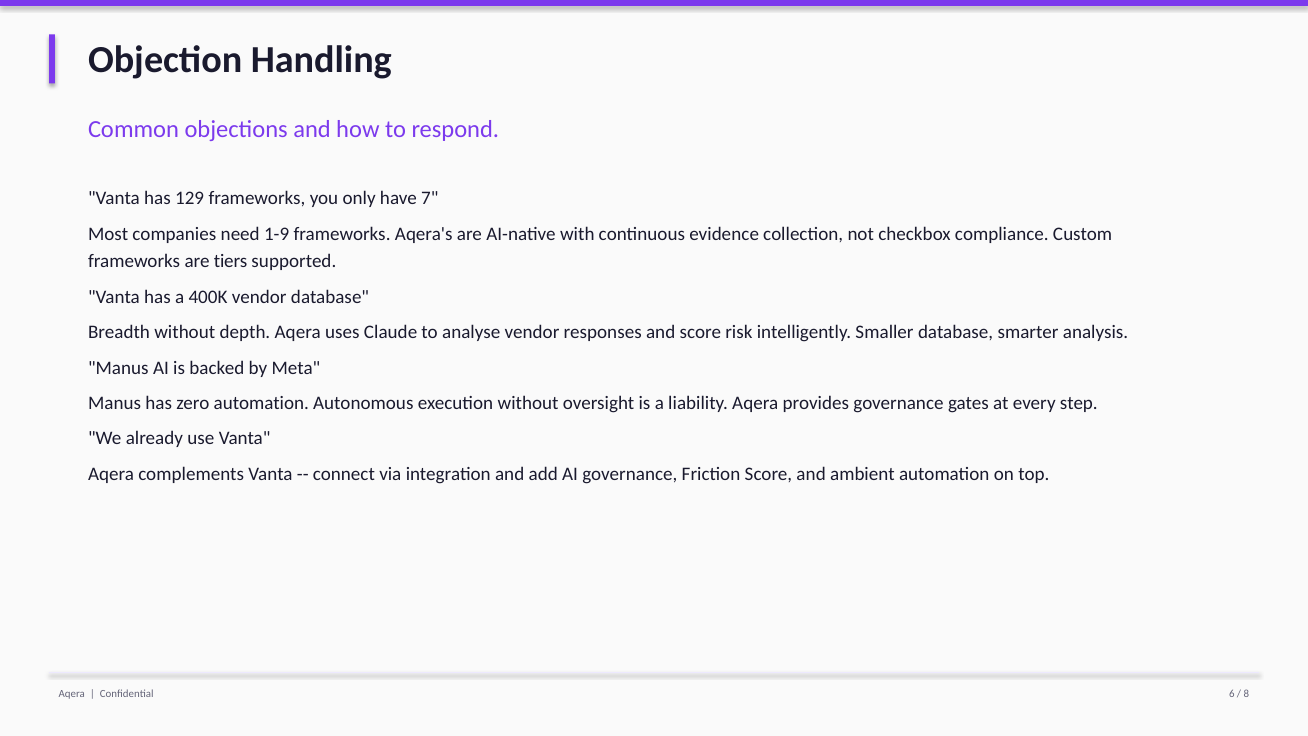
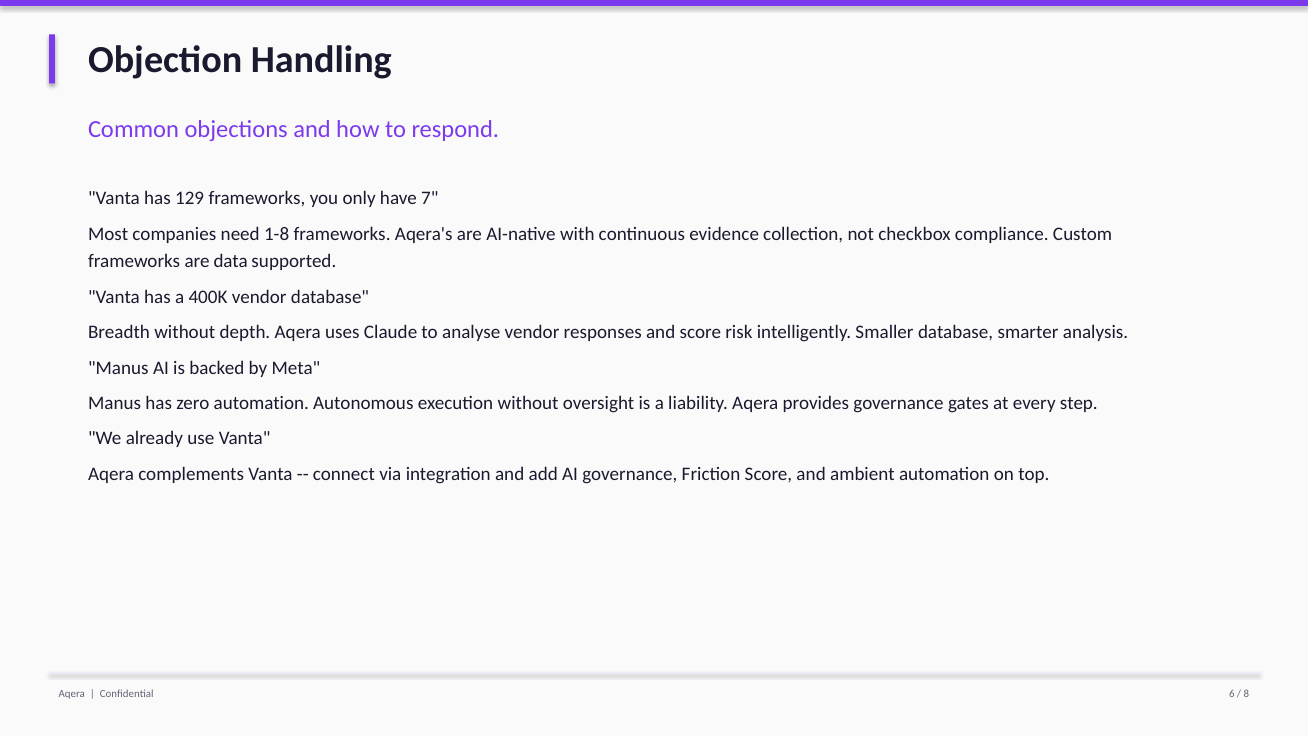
1-9: 1-9 -> 1-8 (277, 234)
tiers: tiers -> data (231, 261)
